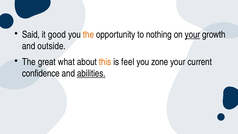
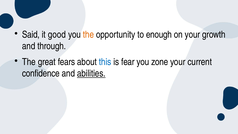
nothing: nothing -> enough (159, 35)
your underline: present -> none (192, 35)
outside: outside -> through (52, 46)
what: what -> fears (66, 62)
this colour: orange -> blue (105, 62)
feel: feel -> fear (128, 62)
